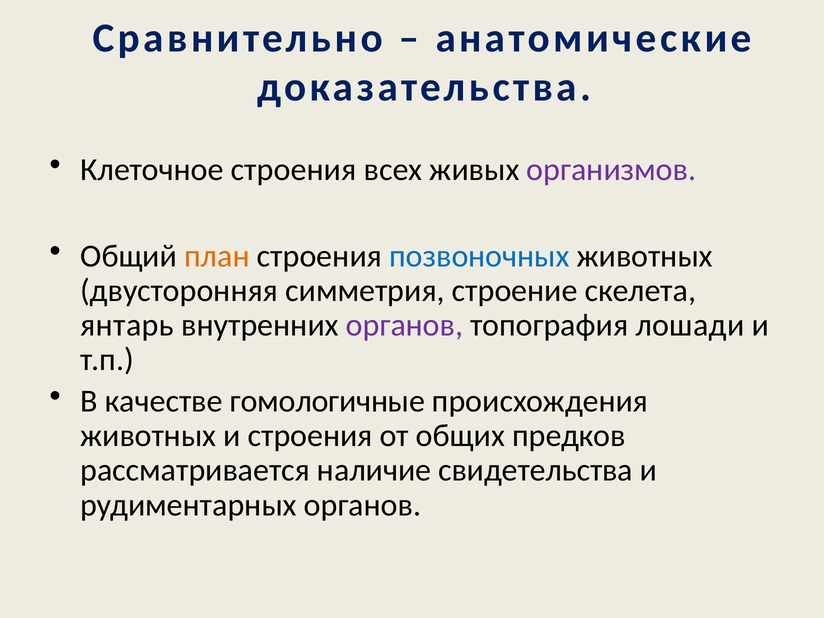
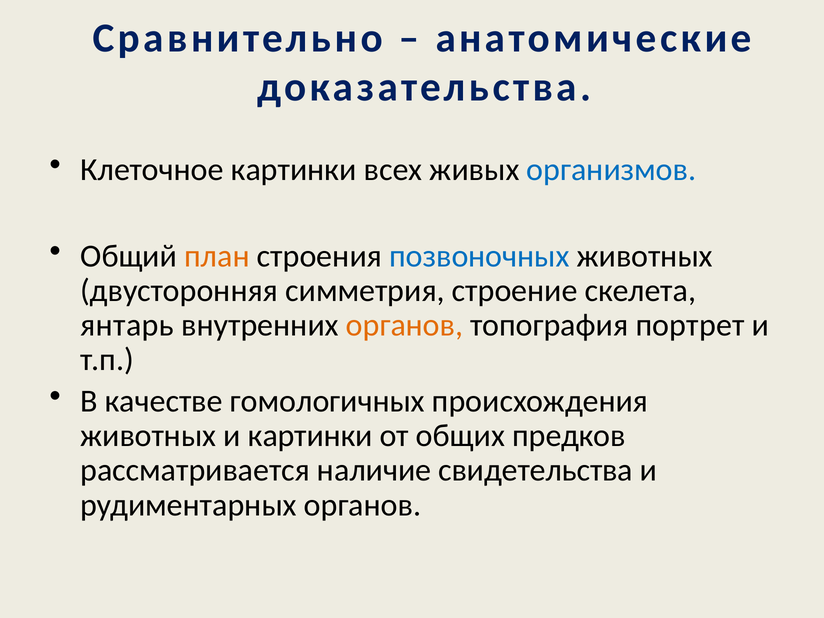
Клеточное строения: строения -> картинки (294, 170)
организмов colour: purple -> blue (611, 170)
органов colour: purple -> orange (404, 325)
лошади: лошади -> портрет (690, 325)
гомологичные: гомологичные -> гомологичных (327, 401)
и строения: строения -> картинки (310, 436)
